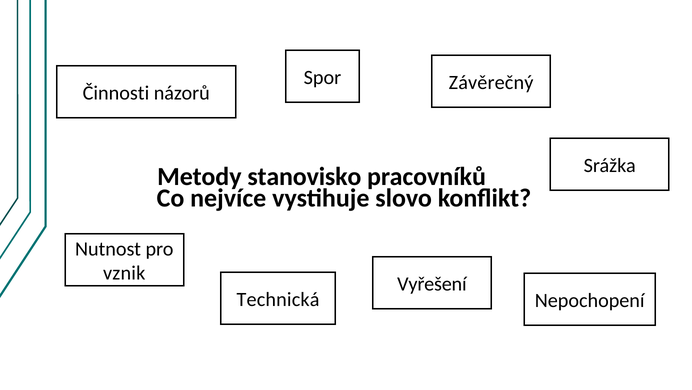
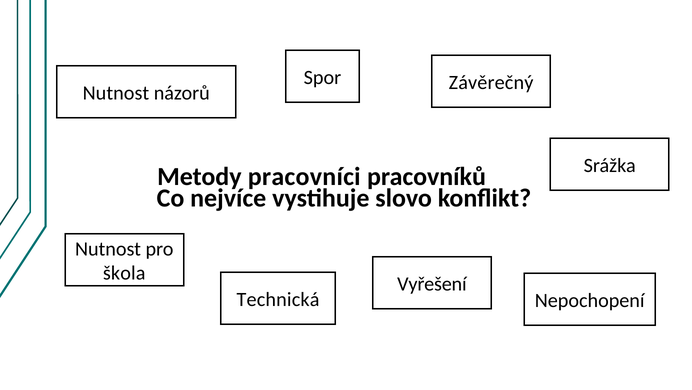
Činnosti: Činnosti -> Nutnost (116, 93)
stanovisko: stanovisko -> pracovníci (304, 176)
vznik: vznik -> škola (124, 273)
